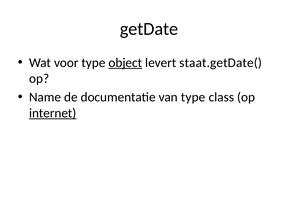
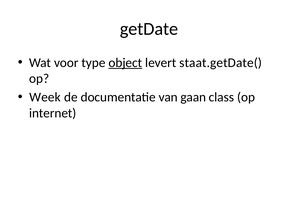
Name: Name -> Week (45, 97)
van type: type -> gaan (193, 97)
internet underline: present -> none (53, 113)
